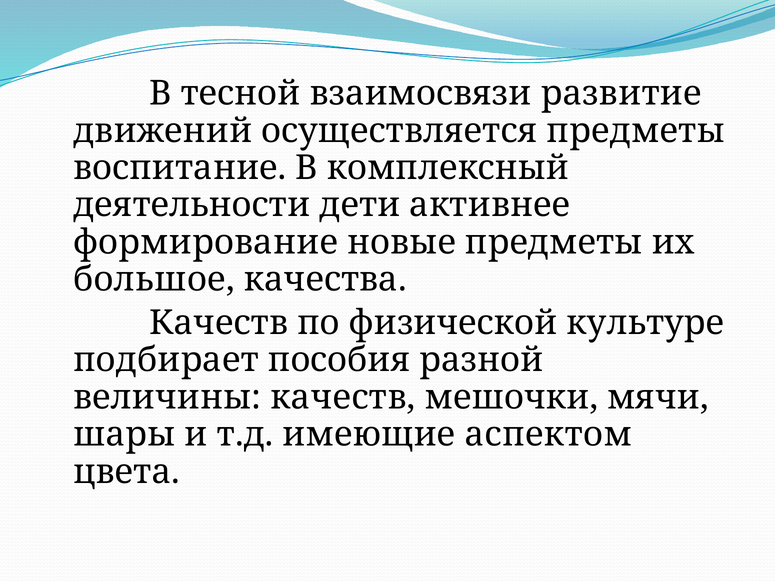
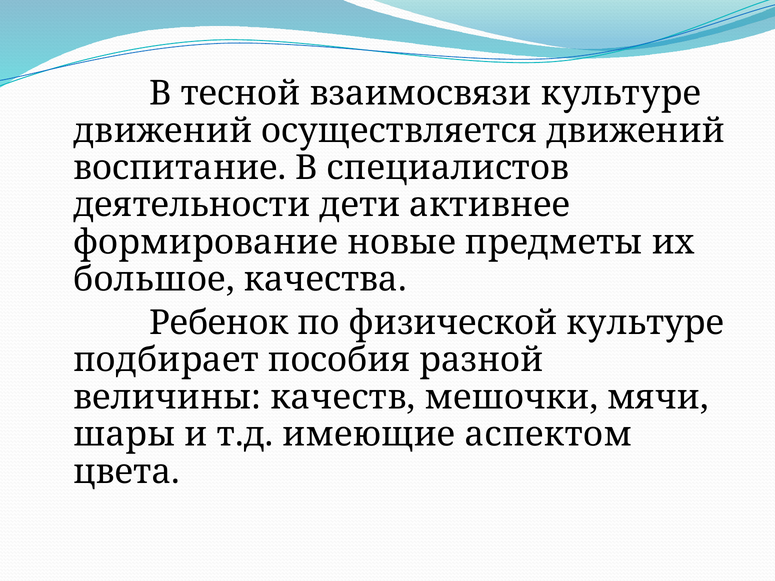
взаимосвязи развитие: развитие -> культуре (621, 94)
осуществляется предметы: предметы -> движений (636, 131)
комплексный: комплексный -> специалистов (448, 168)
Качеств: Качеств -> Ребенок (219, 323)
